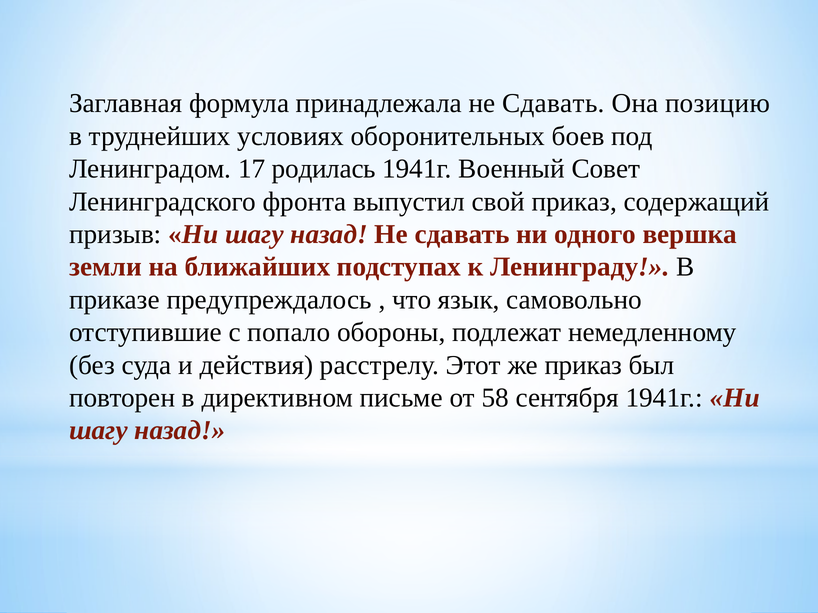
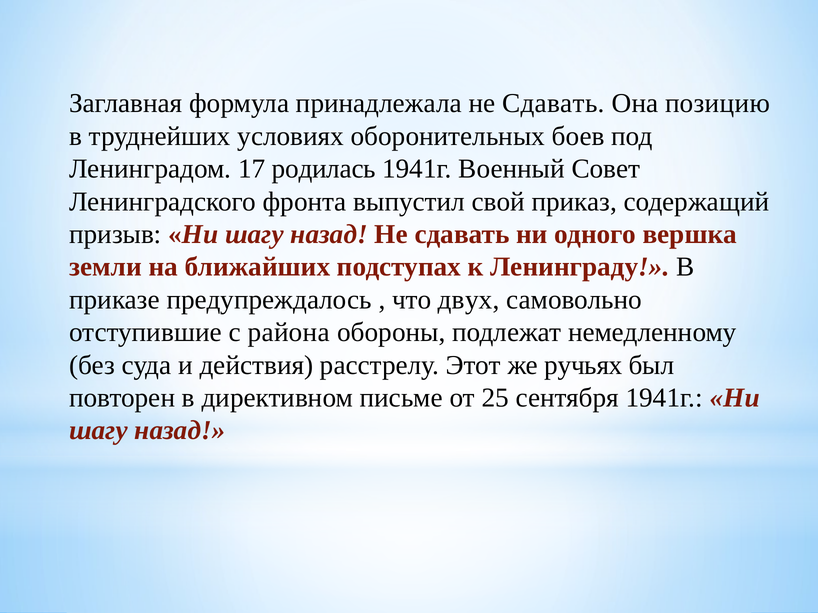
язык: язык -> двух (469, 300)
попало: попало -> района (289, 333)
же приказ: приказ -> ручьях (583, 365)
58: 58 -> 25 (495, 398)
